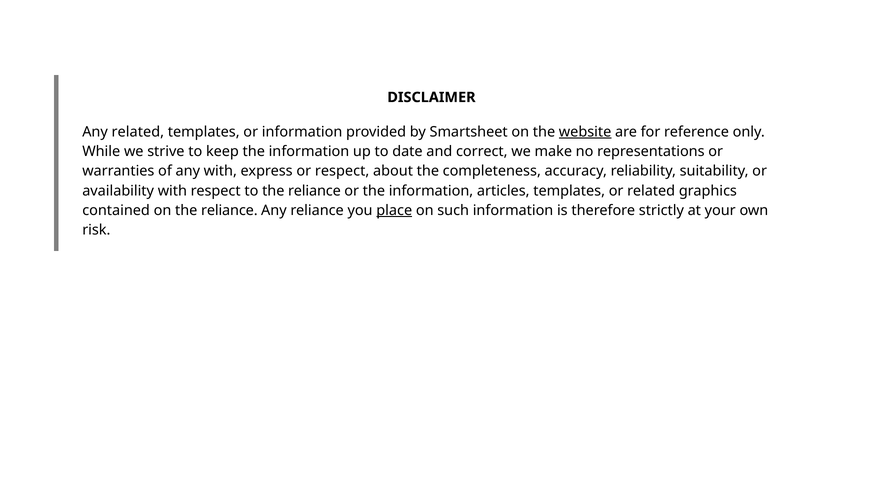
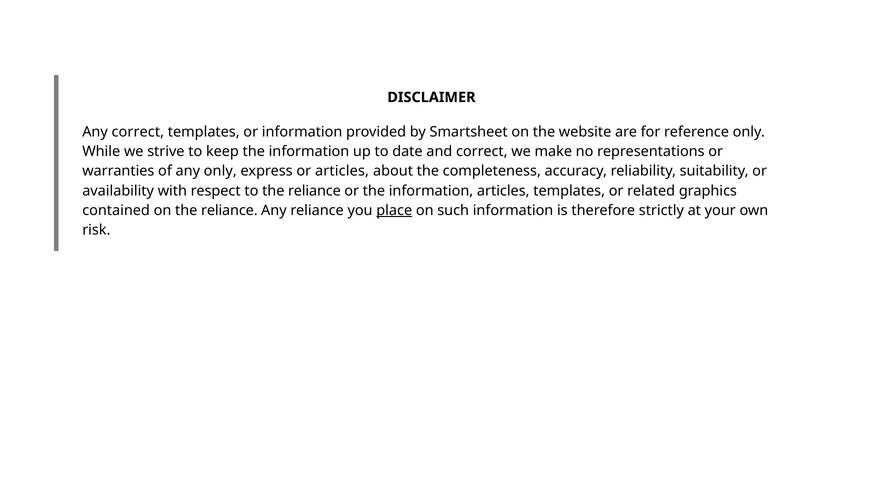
Any related: related -> correct (138, 132)
website underline: present -> none (585, 132)
any with: with -> only (220, 171)
or respect: respect -> articles (342, 171)
